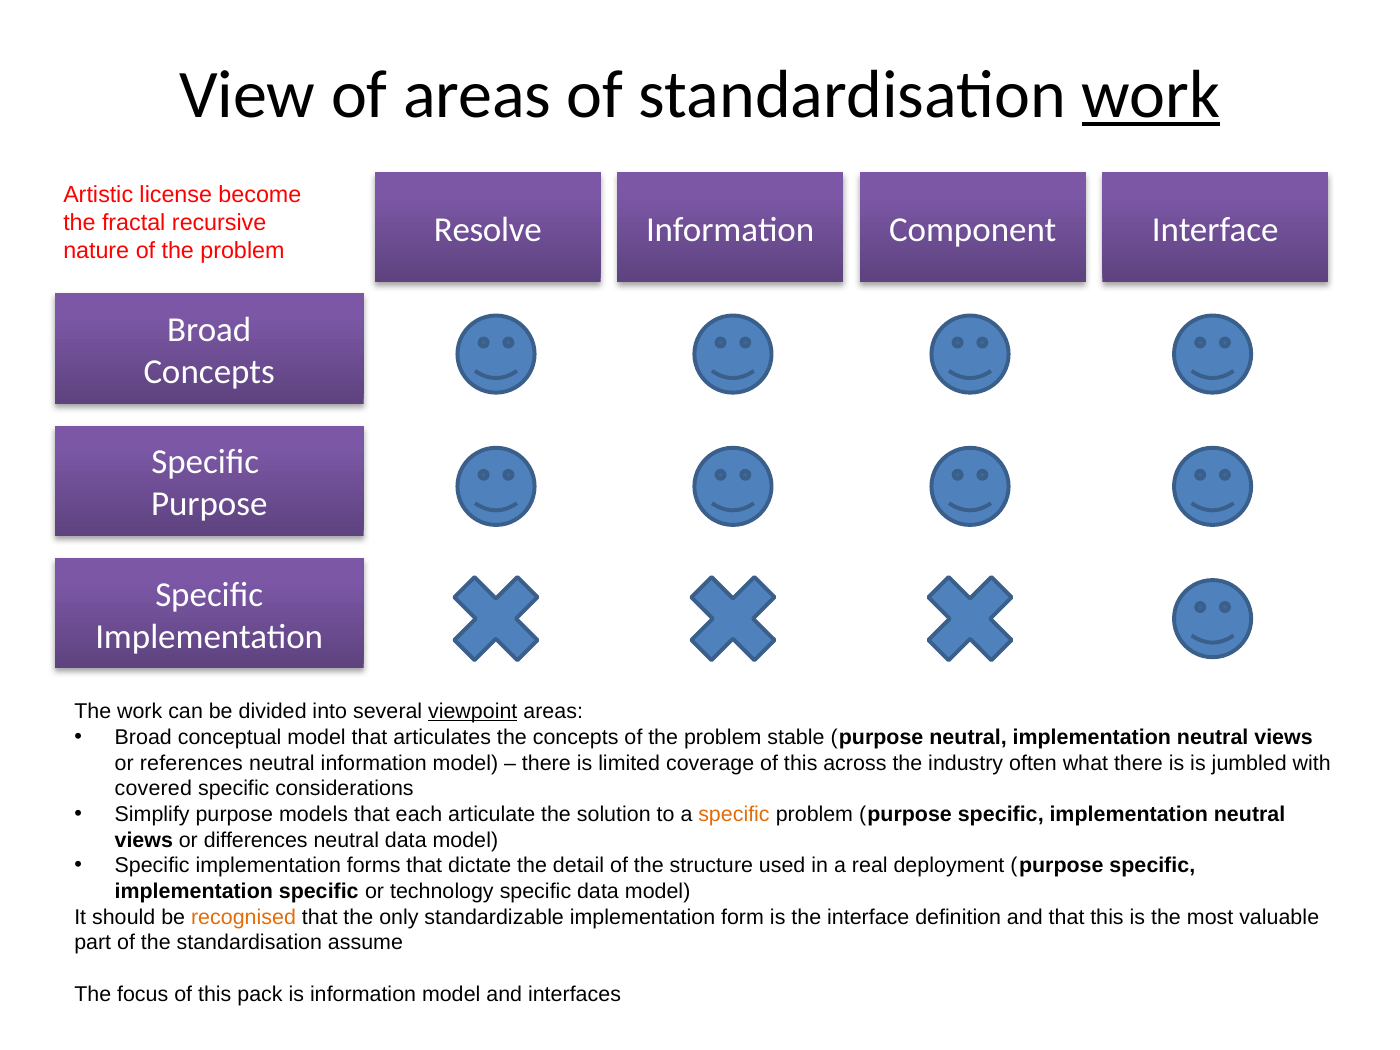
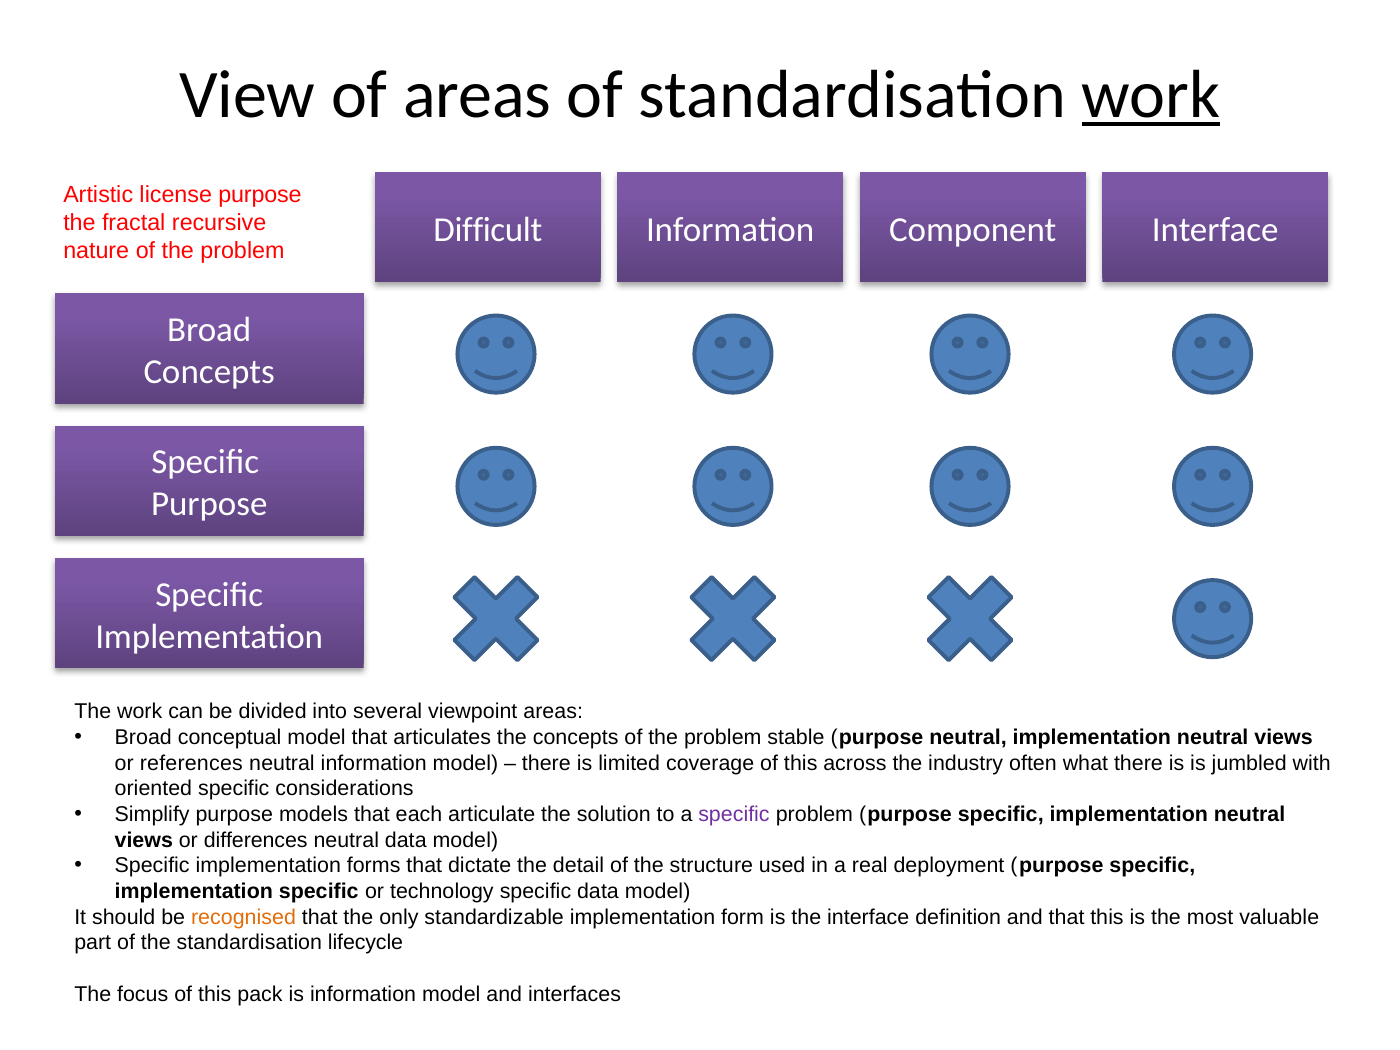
license become: become -> purpose (260, 195)
Resolve: Resolve -> Difficult (488, 230)
viewpoint underline: present -> none (473, 712)
covered: covered -> oriented (153, 789)
specific colour: orange -> purple (734, 814)
assume: assume -> lifecycle (366, 943)
